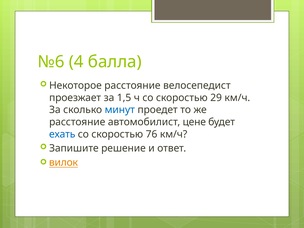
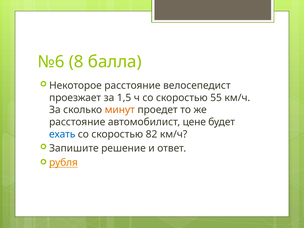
4: 4 -> 8 (76, 62)
29: 29 -> 55 (216, 98)
минут colour: blue -> orange (120, 110)
76: 76 -> 82 (152, 134)
вилок: вилок -> рубля (63, 163)
